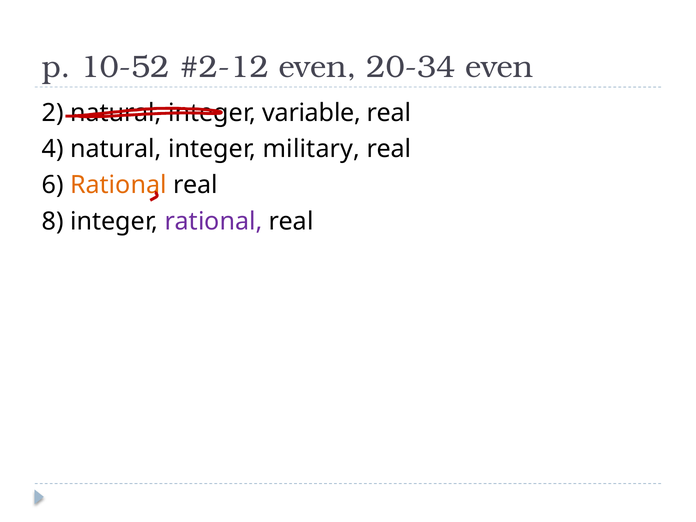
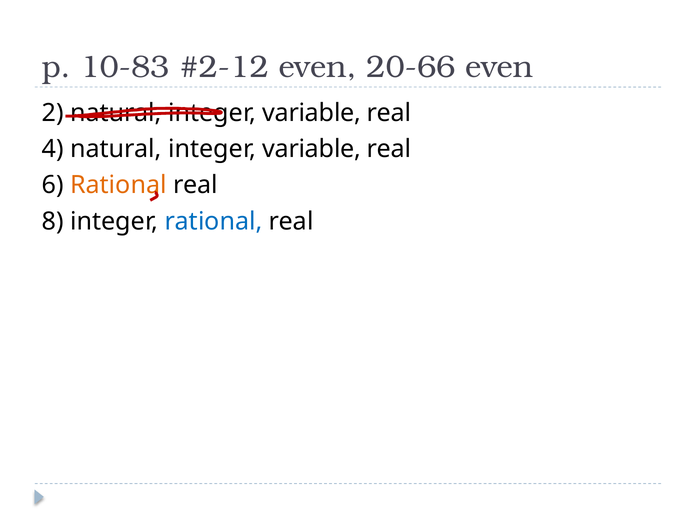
10-52: 10-52 -> 10-83 (125, 67)
20-34: 20-34 -> 20-66 (411, 67)
4 natural integer military: military -> variable (312, 149)
rational colour: purple -> blue (213, 221)
